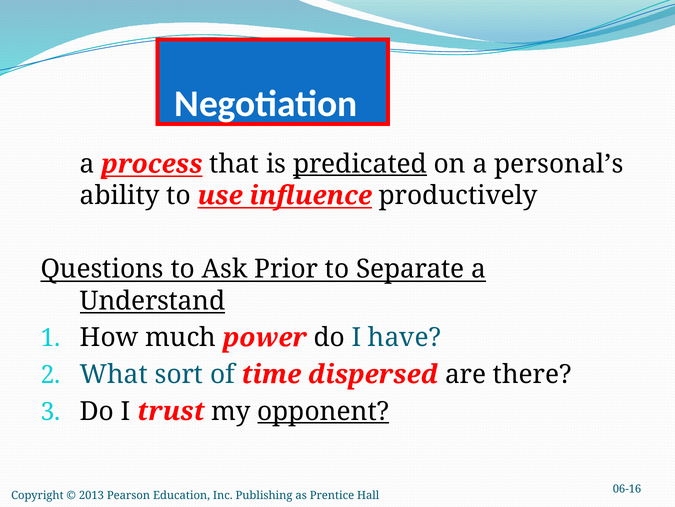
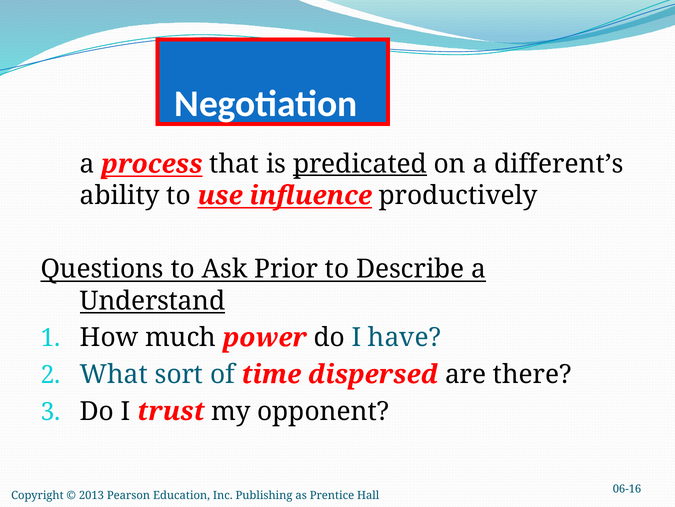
personal’s: personal’s -> different’s (559, 164)
Separate: Separate -> Describe (410, 269)
opponent underline: present -> none (323, 411)
